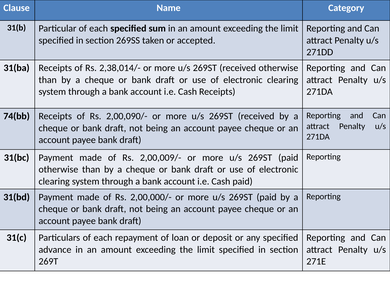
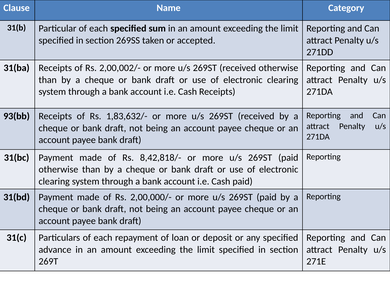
2,38,014/-: 2,38,014/- -> 2,00,002/- (120, 68)
74(bb: 74(bb -> 93(bb (17, 116)
2,00,090/-: 2,00,090/- -> 1,83,632/- (127, 116)
2,00,009/-: 2,00,009/- -> 8,42,818/- (161, 158)
